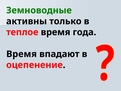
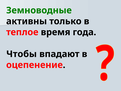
Время: Время -> Чтобы (22, 54)
